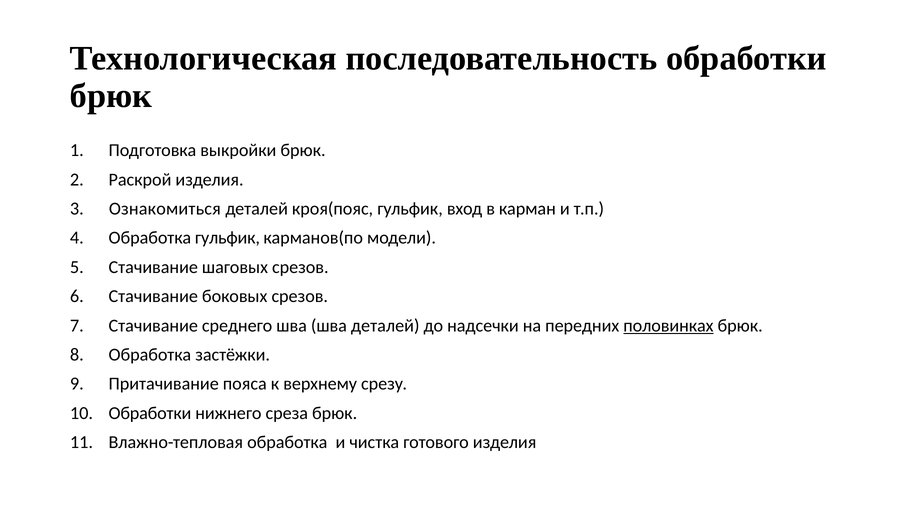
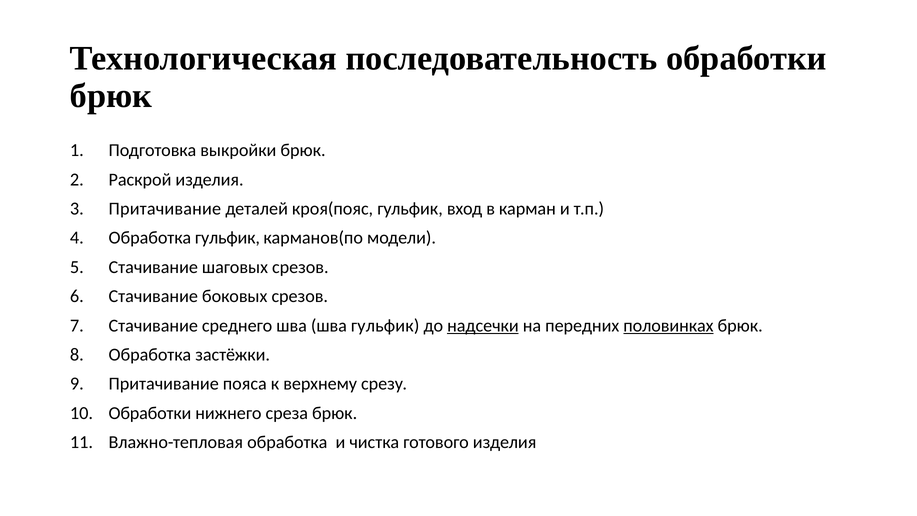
Ознакомиться: Ознакомиться -> Притачивание (165, 209)
шва деталей: деталей -> гульфик (385, 325)
надсечки underline: none -> present (483, 325)
